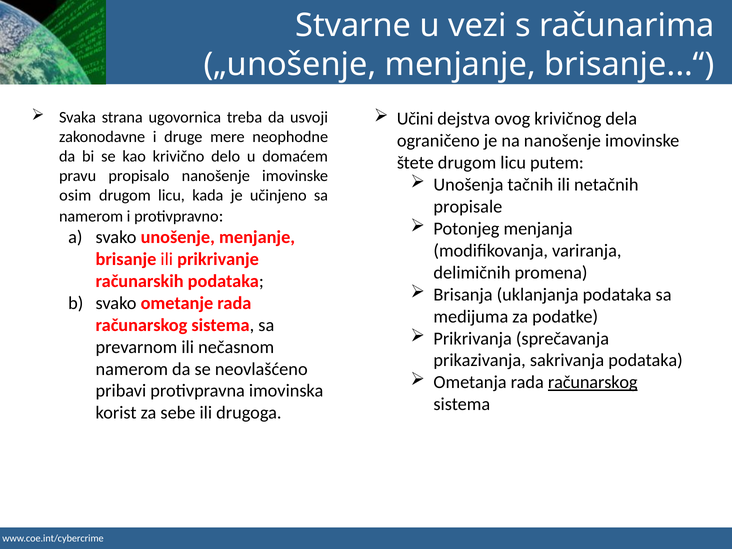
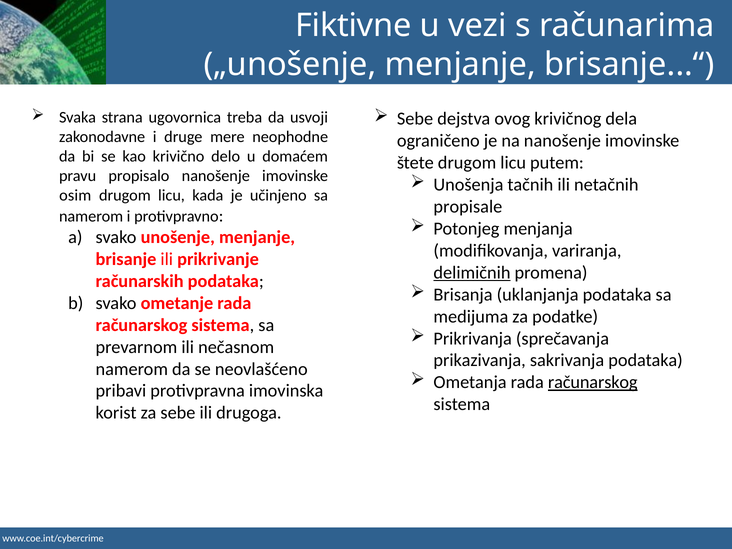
Stvarne: Stvarne -> Fiktivne (353, 25)
Učini: Učini -> Sebe (415, 119)
delimičnih underline: none -> present (472, 273)
